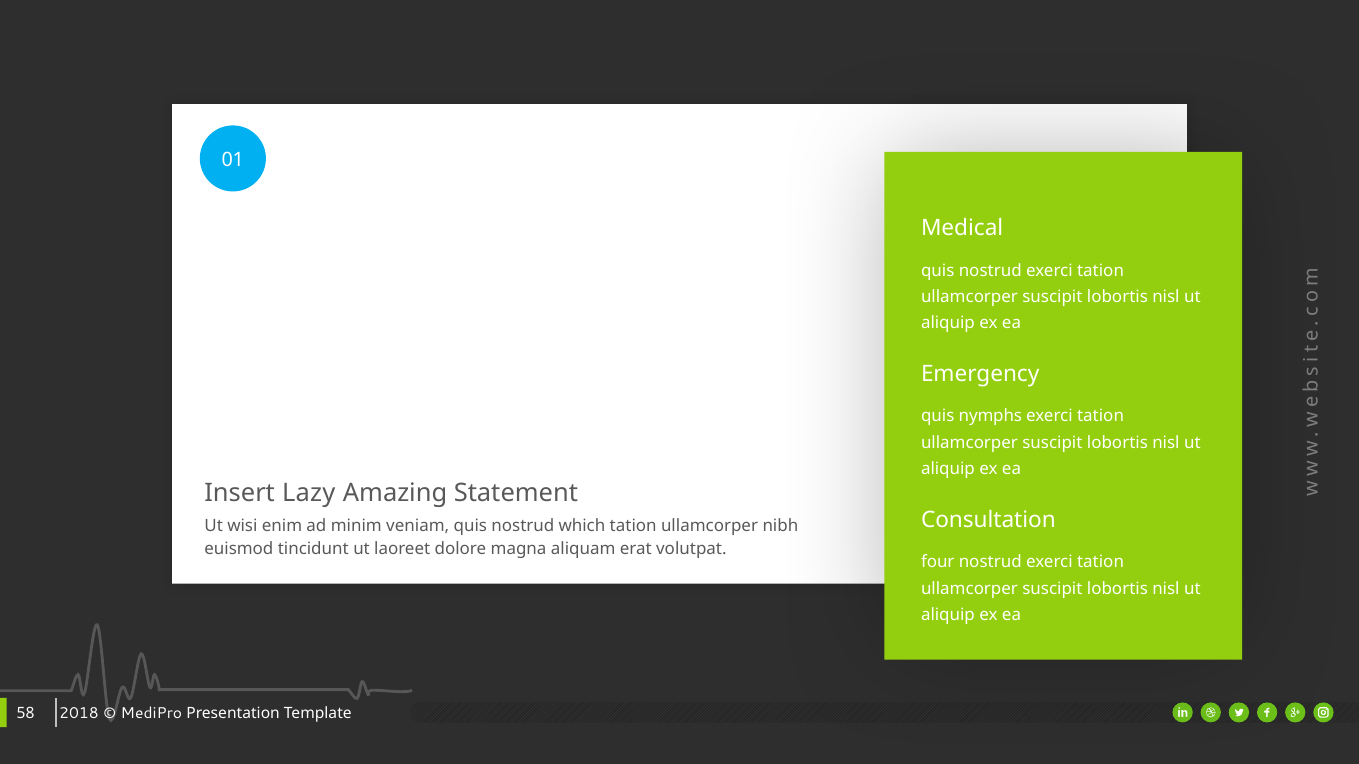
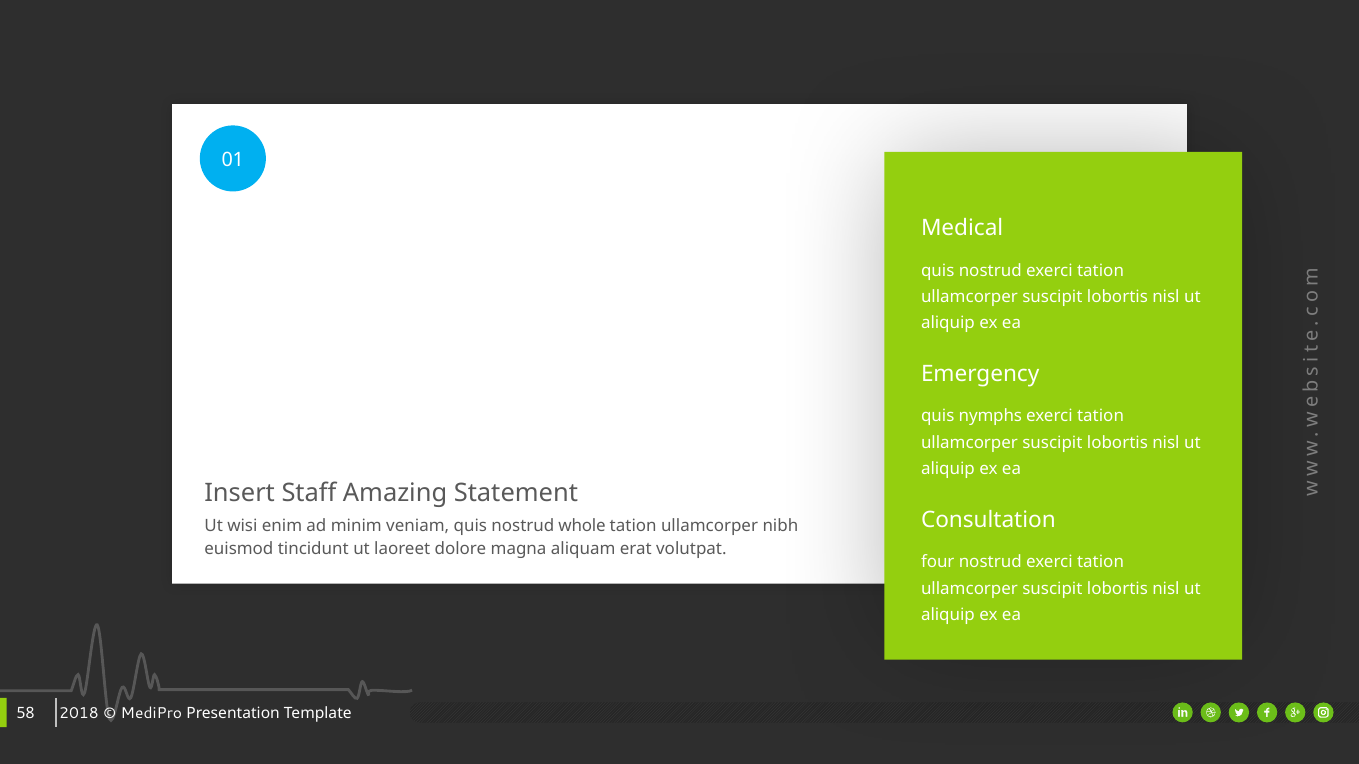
Lazy: Lazy -> Staff (309, 493)
which: which -> whole (582, 526)
